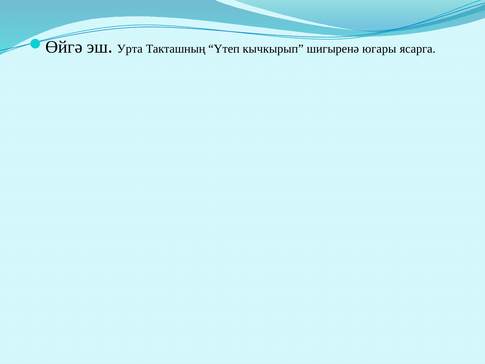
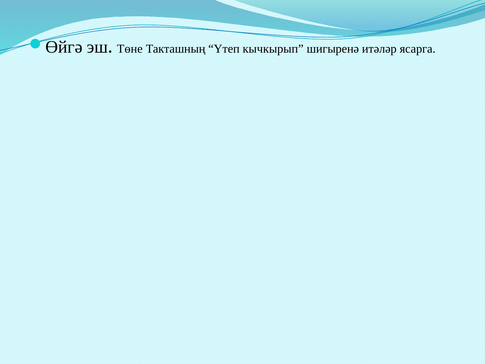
Урта: Урта -> Төне (130, 49)
югары: югары -> итәләр (379, 49)
